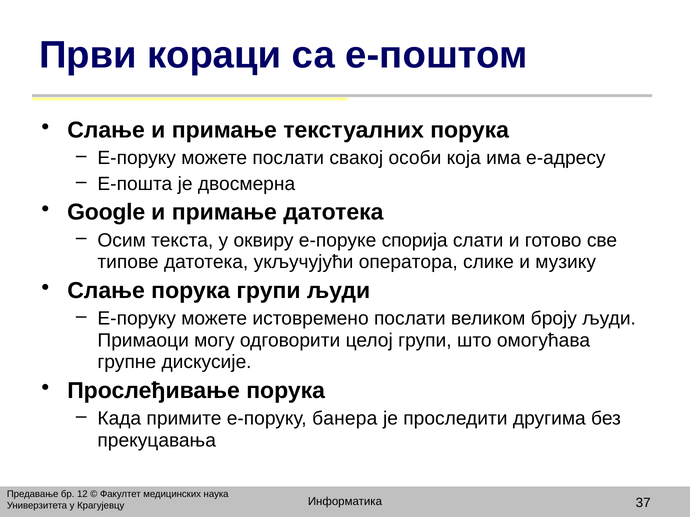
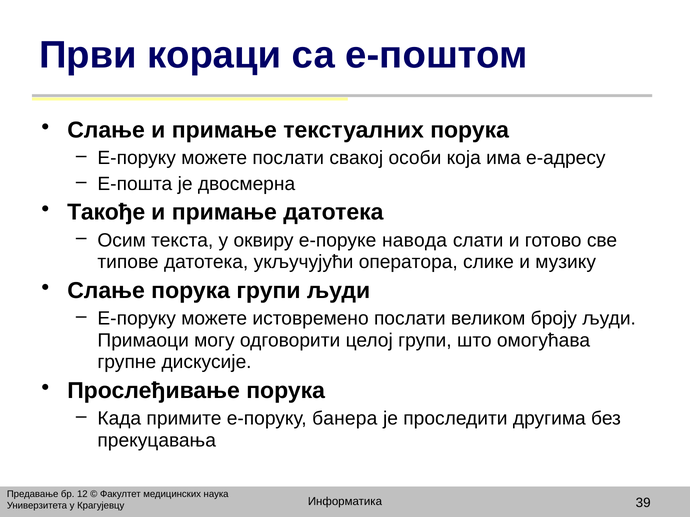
Google: Google -> Такође (106, 213)
спорија: спорија -> навода (415, 240)
37: 37 -> 39 (643, 503)
